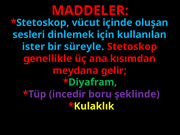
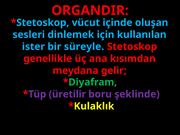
MADDELER: MADDELER -> ORGANDIR (90, 10)
incedir: incedir -> üretilir (67, 94)
